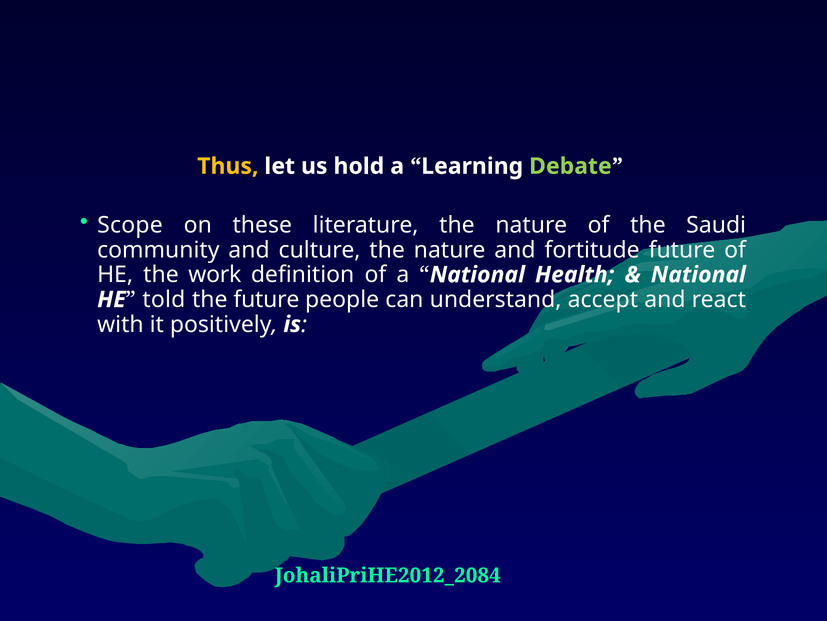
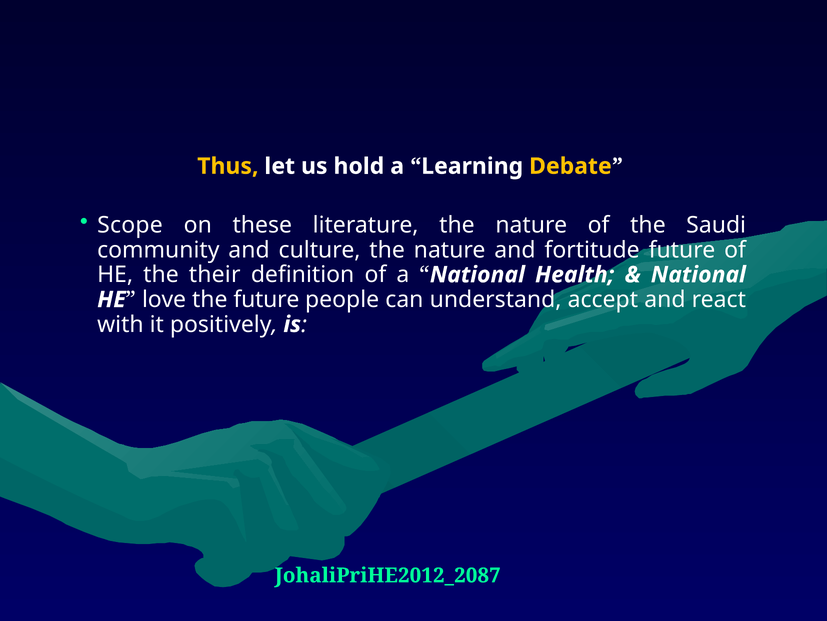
Debate colour: light green -> yellow (570, 166)
work: work -> their (215, 274)
told: told -> love (164, 299)
JohaliPriHE2012_2084: JohaliPriHE2012_2084 -> JohaliPriHE2012_2087 (388, 575)
